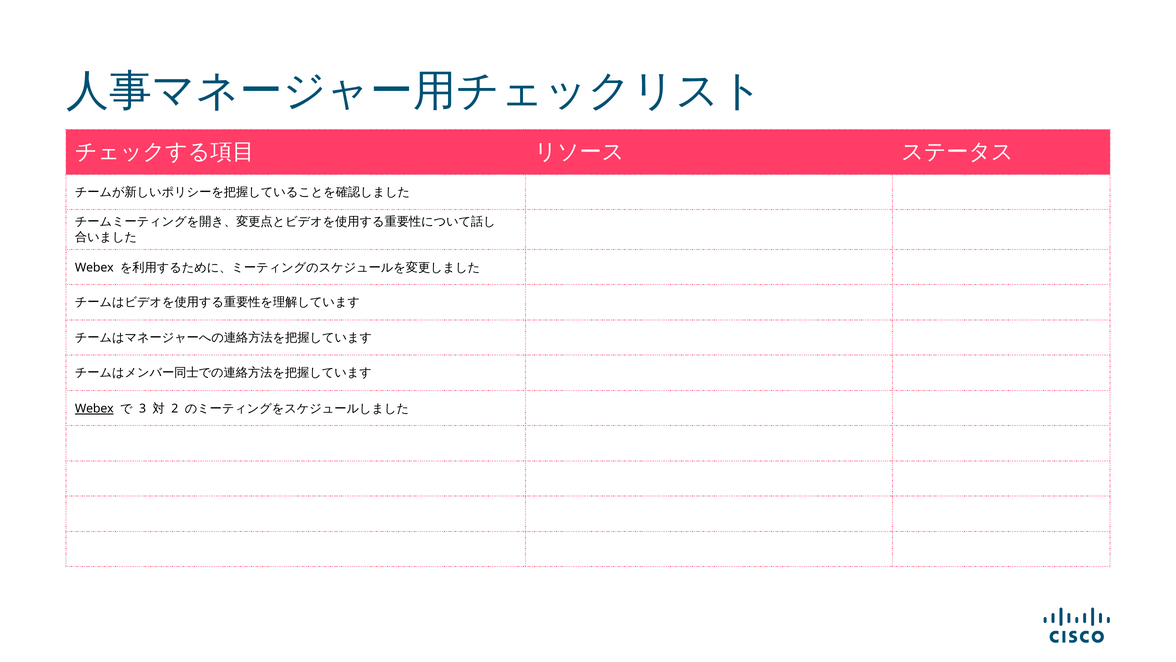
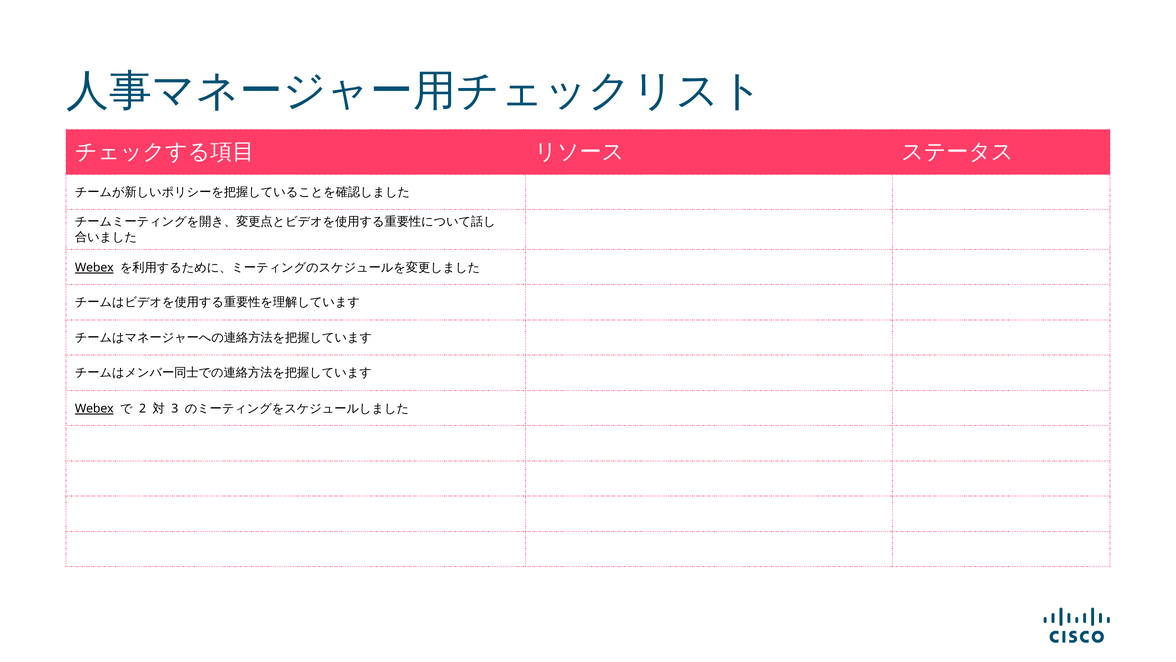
Webex underline: none -> present (94, 267)
3: 3 -> 2 (143, 408)
2: 2 -> 3 (175, 408)
